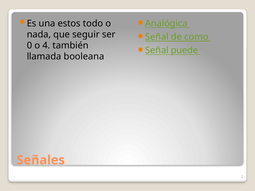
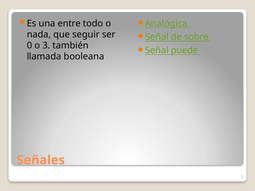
estos: estos -> entre (69, 24)
como: como -> sobre (196, 37)
4: 4 -> 3 (46, 46)
